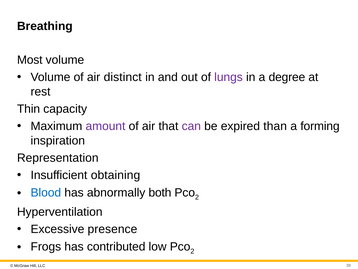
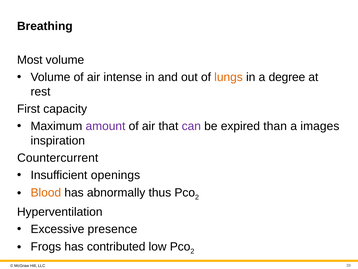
distinct: distinct -> intense (123, 77)
lungs colour: purple -> orange (228, 77)
Thin: Thin -> First (29, 109)
forming: forming -> images (320, 126)
Representation: Representation -> Countercurrent (58, 158)
obtaining: obtaining -> openings (116, 175)
Blood colour: blue -> orange (46, 192)
both: both -> thus (160, 192)
